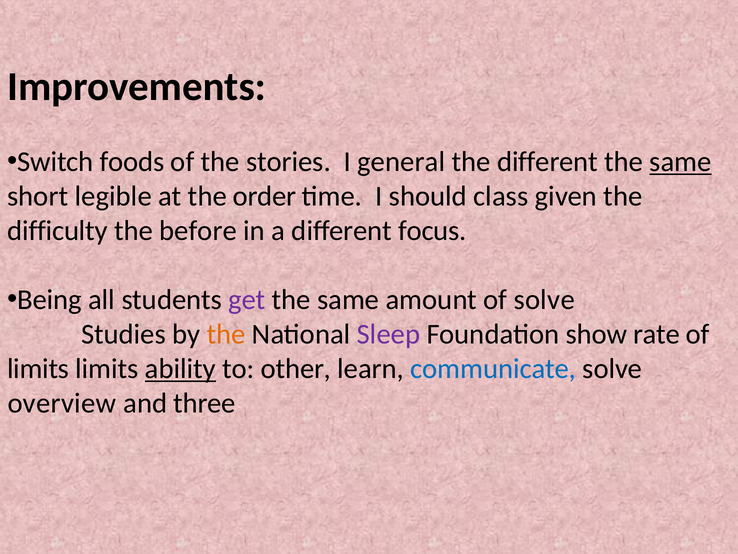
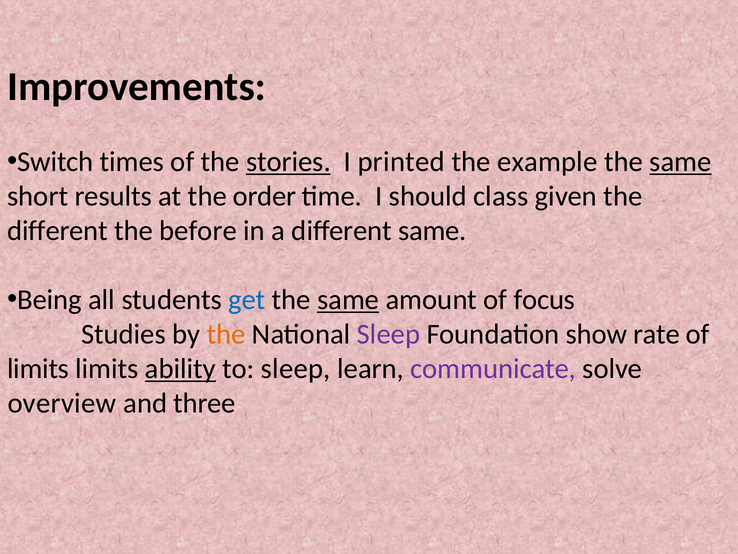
foods: foods -> times (132, 162)
stories underline: none -> present (288, 162)
general: general -> printed (401, 162)
the different: different -> example (547, 162)
legible: legible -> results (113, 196)
difficulty: difficulty -> different (58, 231)
different focus: focus -> same (432, 231)
get colour: purple -> blue (247, 300)
same underline: none -> present (348, 300)
of solve: solve -> focus (544, 300)
to other: other -> sleep (296, 369)
communicate colour: blue -> purple (493, 369)
